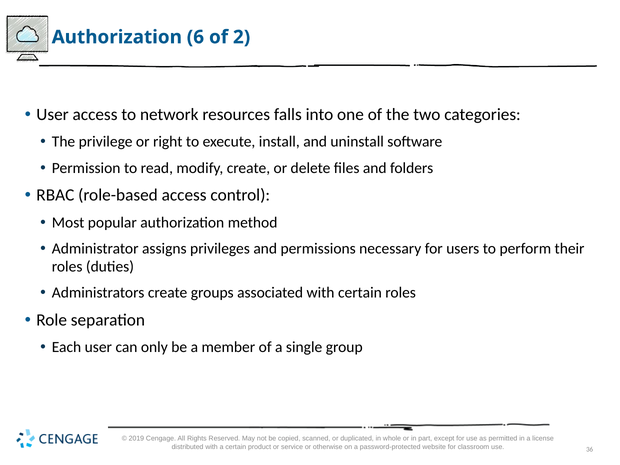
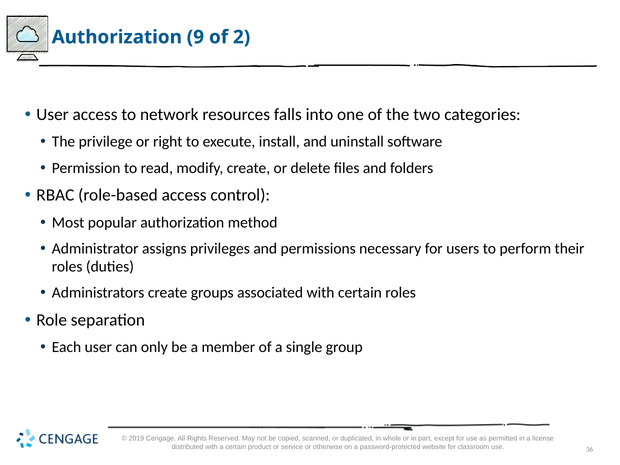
6: 6 -> 9 (195, 37)
